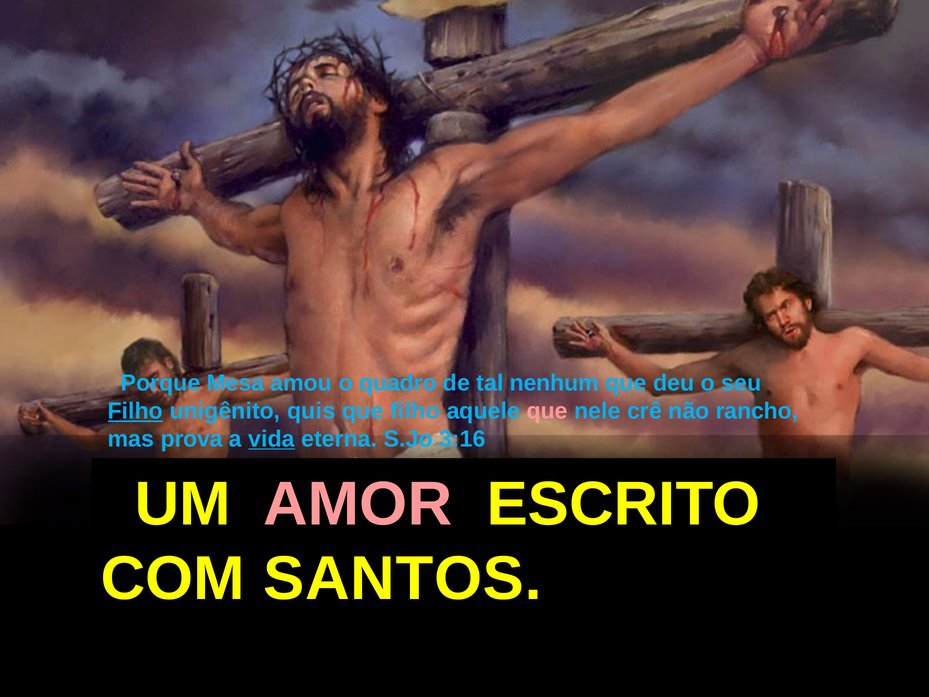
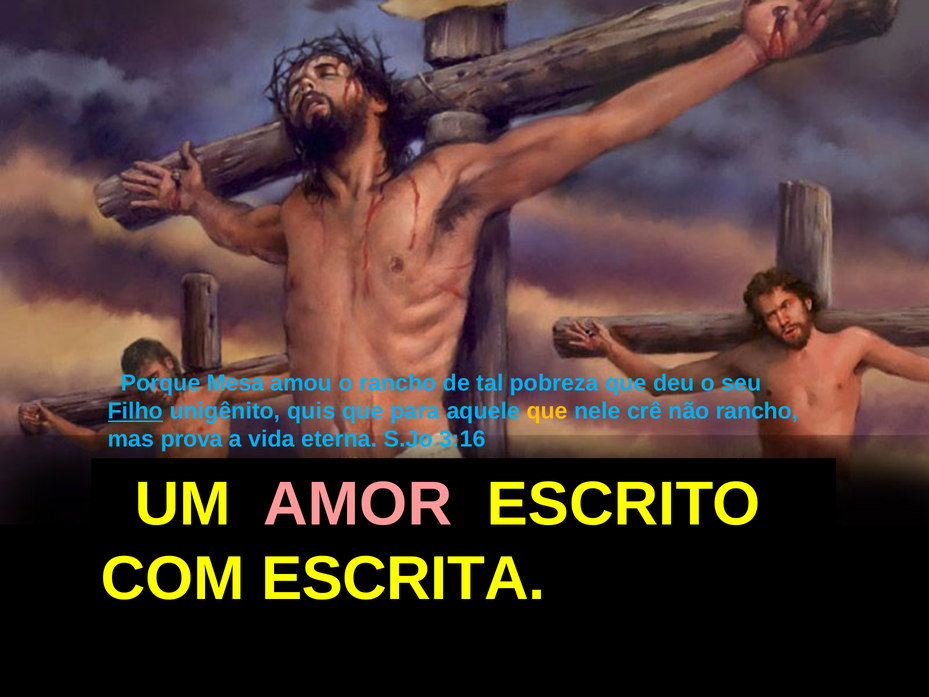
o quadro: quadro -> rancho (398, 383)
nenhum: nenhum -> pobreza (554, 383)
que filho: filho -> para (415, 411)
que colour: pink -> yellow (547, 411)
vida underline: present -> none (272, 439)
SANTOS: SANTOS -> ESCRITA (403, 578)
